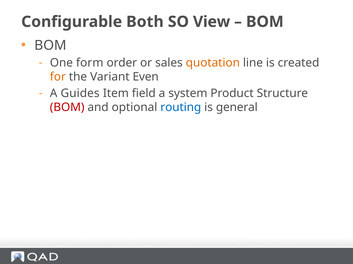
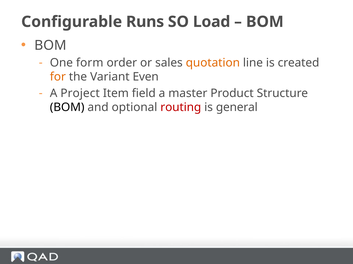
Both: Both -> Runs (145, 22)
View: View -> Load (212, 22)
Guides: Guides -> Project (80, 93)
system: system -> master (188, 93)
BOM colour: red -> black (67, 108)
routing colour: blue -> red (181, 108)
